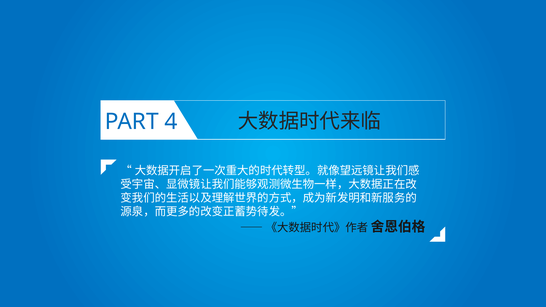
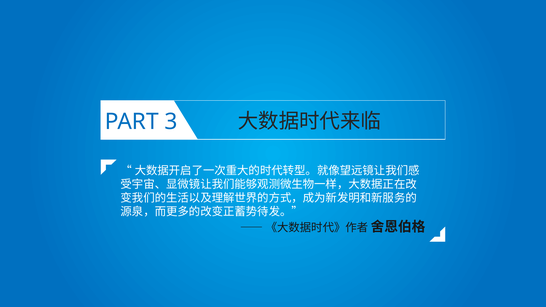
4: 4 -> 3 (171, 122)
